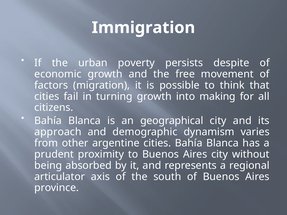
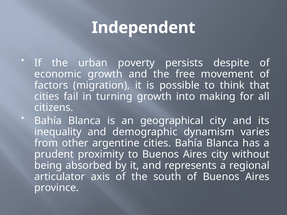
Immigration: Immigration -> Independent (144, 28)
approach: approach -> inequality (58, 132)
